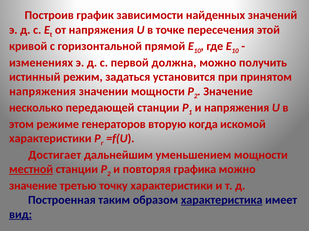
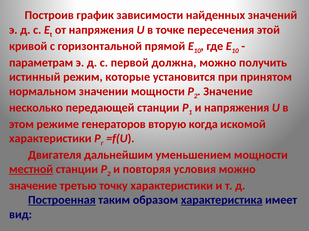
изменениях: изменениях -> параметрам (41, 63)
задаться: задаться -> которые (128, 77)
напряжения: напряжения -> нормальном (43, 92)
Достигает: Достигает -> Двигателя (55, 155)
графика: графика -> условия (195, 170)
Построенная underline: none -> present (62, 201)
вид underline: present -> none (21, 215)
